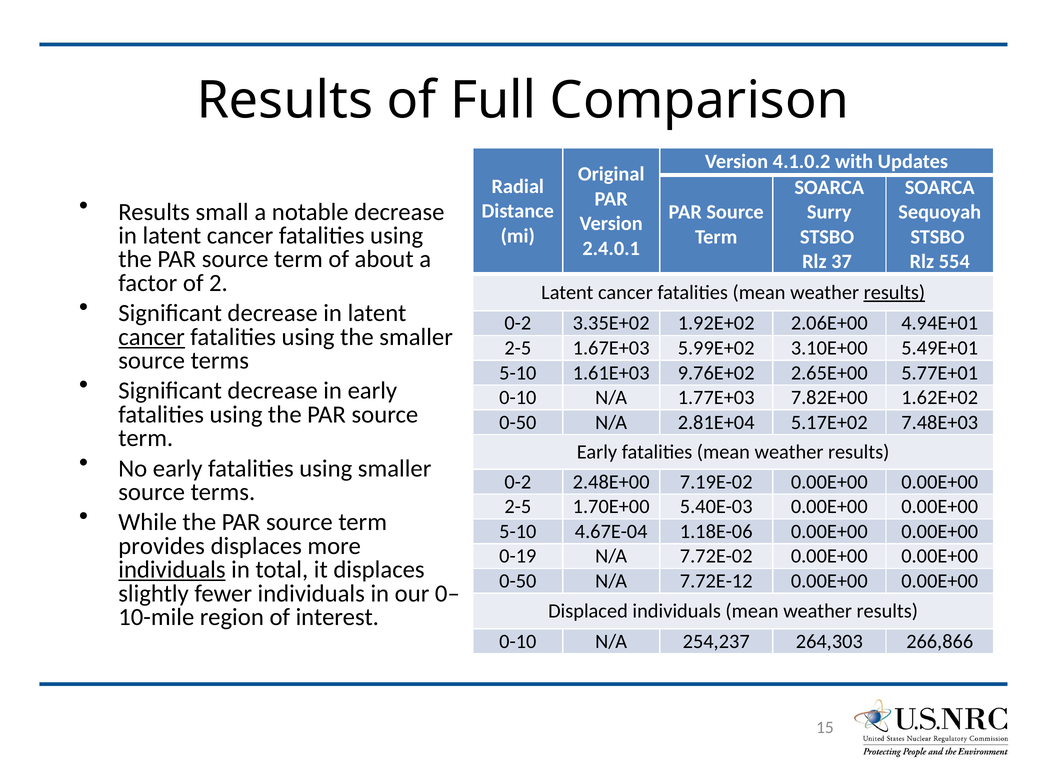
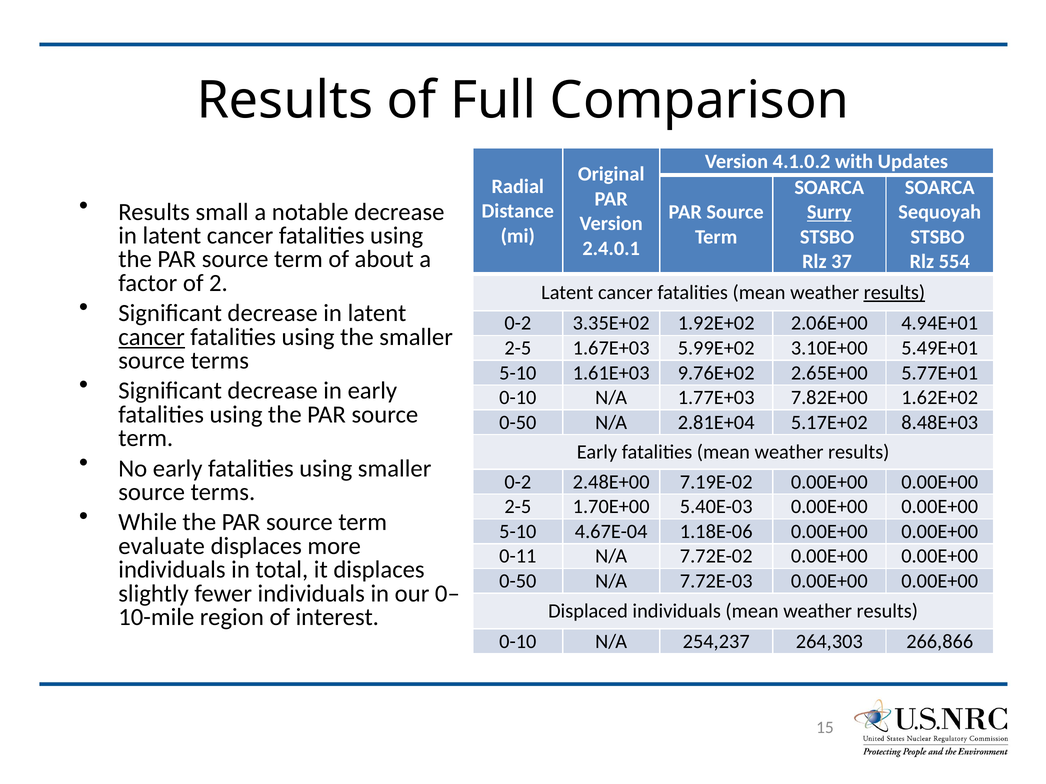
Surry underline: none -> present (829, 212)
7.48E+03: 7.48E+03 -> 8.48E+03 (940, 423)
provides: provides -> evaluate (162, 546)
0-19: 0-19 -> 0-11 (518, 557)
individuals underline: present -> none (172, 570)
7.72E-12: 7.72E-12 -> 7.72E-03 (716, 581)
